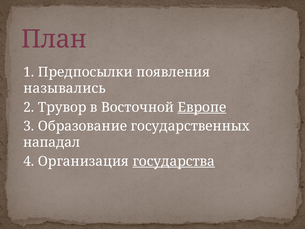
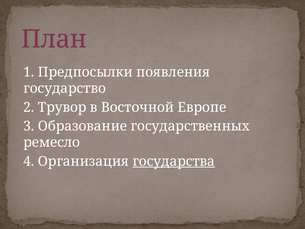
назывались: назывались -> государство (65, 88)
Европе underline: present -> none (202, 107)
нападал: нападал -> ремесло (52, 142)
